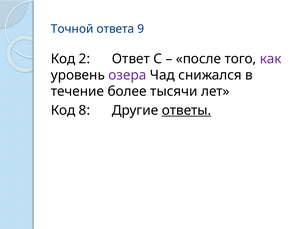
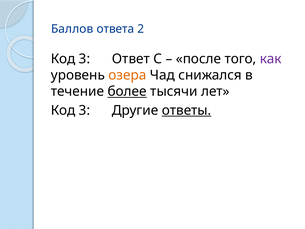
Точной: Точной -> Баллов (72, 29)
9: 9 -> 2 (141, 29)
2: 2 -> 3 (84, 59)
озера colour: purple -> orange (127, 75)
более underline: none -> present (127, 91)
8: 8 -> 3 (84, 110)
